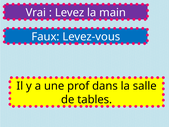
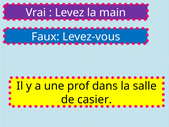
tables: tables -> casier (95, 99)
